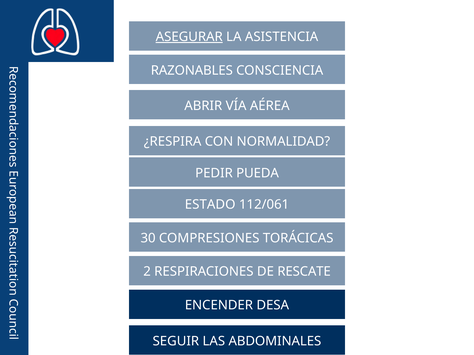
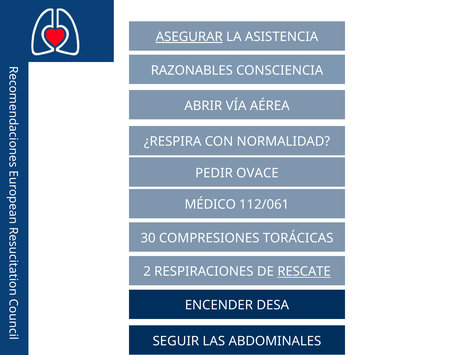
PUEDA: PUEDA -> OVACE (257, 173)
ESTADO: ESTADO -> MÉDICO (210, 205)
RESCATE underline: none -> present (304, 272)
